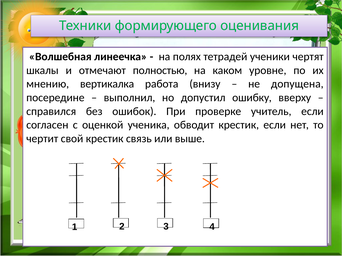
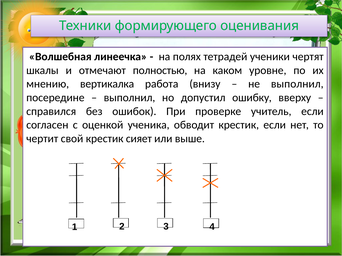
не допущена: допущена -> выполнил (297, 84)
связь: связь -> сияет (139, 139)
